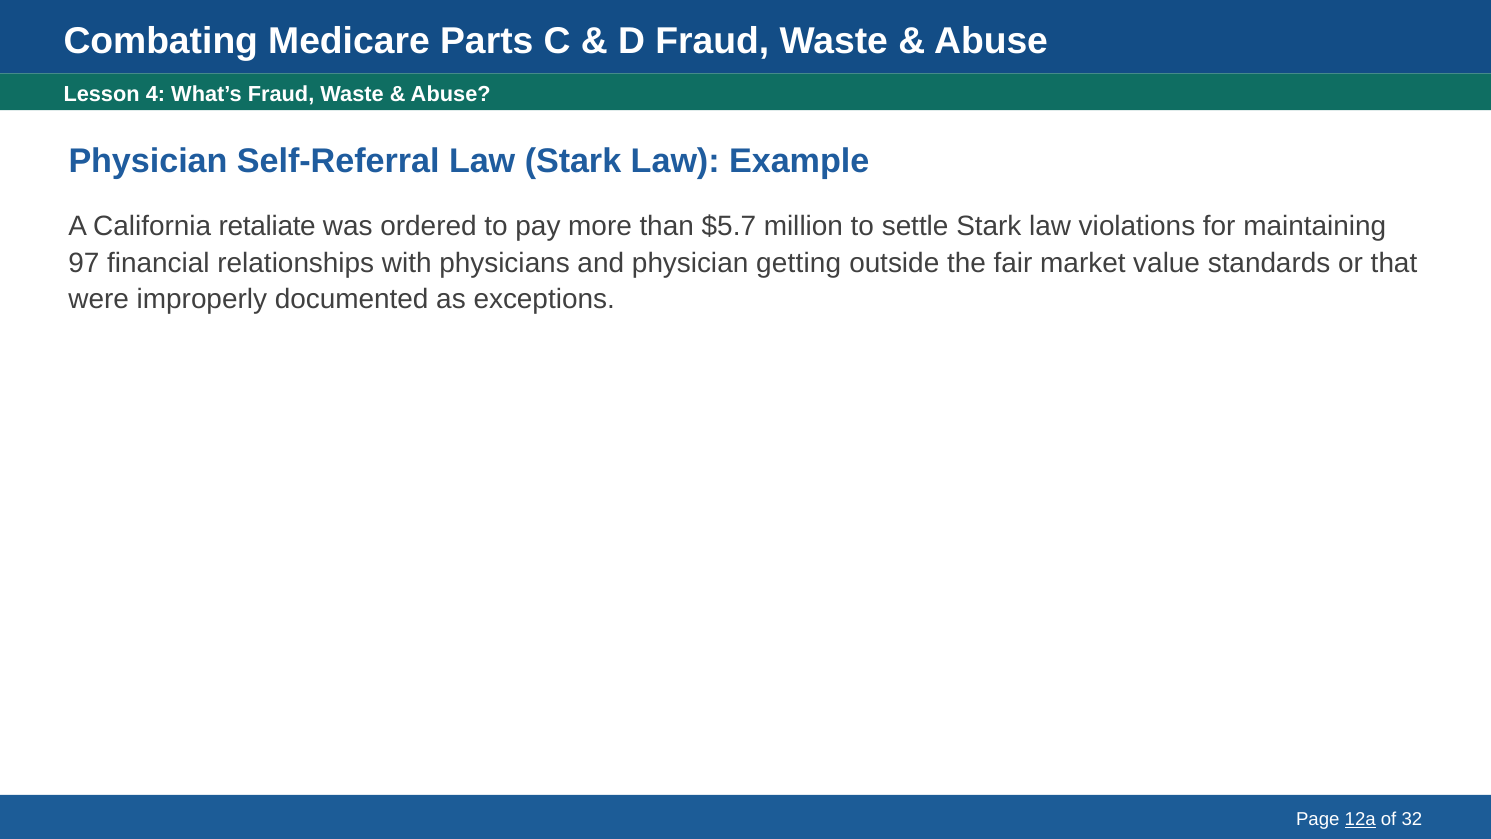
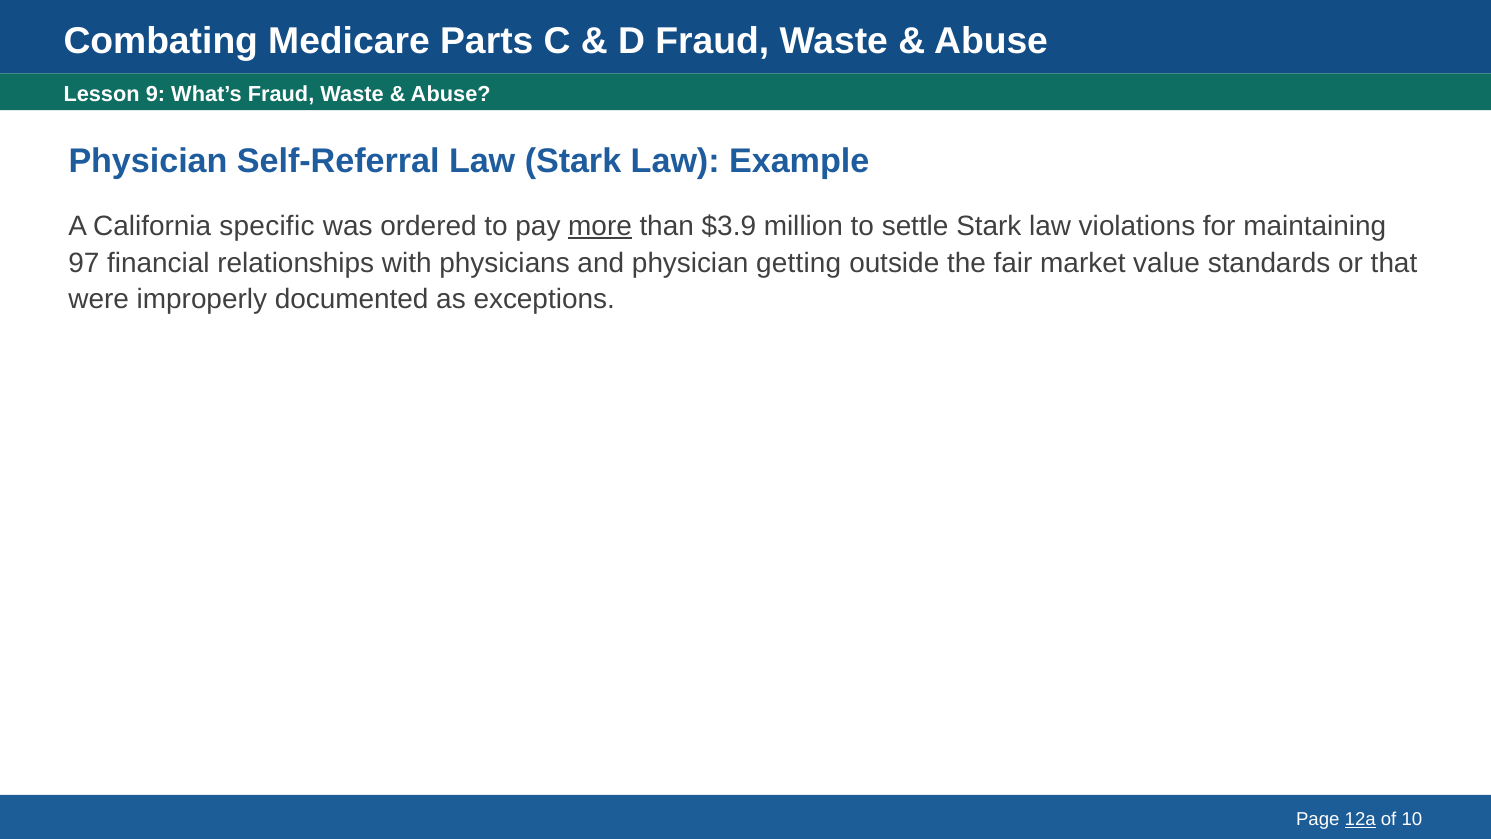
4: 4 -> 9 (155, 95)
retaliate: retaliate -> specific (267, 226)
more underline: none -> present (600, 226)
$5.7: $5.7 -> $3.9 (729, 226)
32: 32 -> 10 (1412, 819)
